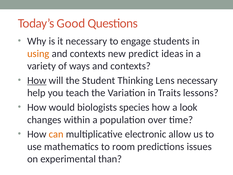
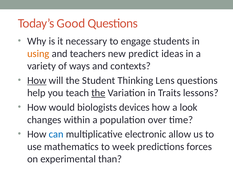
contexts: contexts -> teachers (88, 54)
Lens necessary: necessary -> questions (197, 80)
the underline: none -> present (98, 93)
species: species -> devices (134, 107)
can colour: orange -> blue (56, 134)
room: room -> week (124, 146)
issues: issues -> forces (199, 146)
